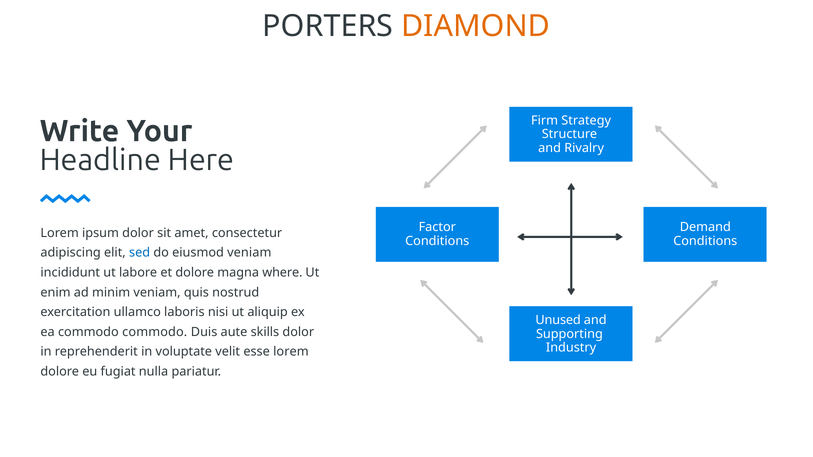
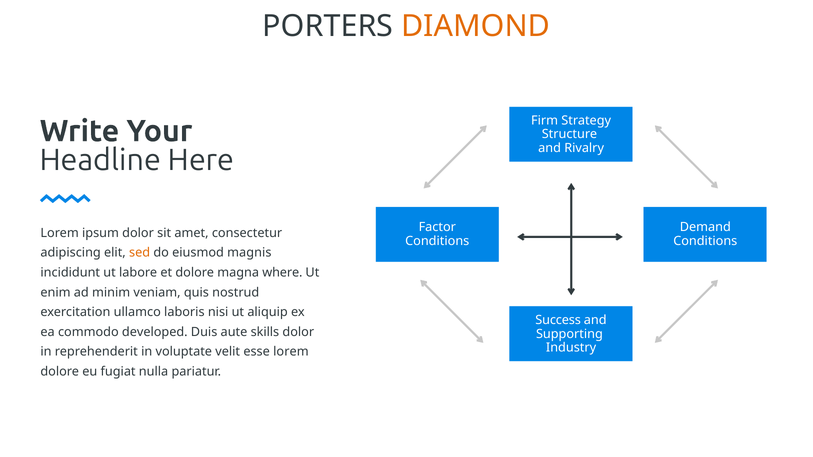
sed colour: blue -> orange (140, 253)
eiusmod veniam: veniam -> magnis (249, 253)
Unused: Unused -> Success (558, 320)
commodo commodo: commodo -> developed (155, 332)
